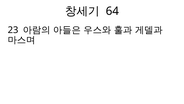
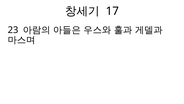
64: 64 -> 17 (112, 11)
